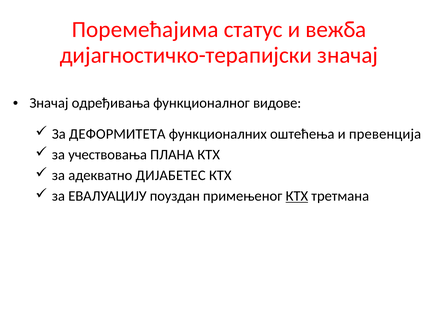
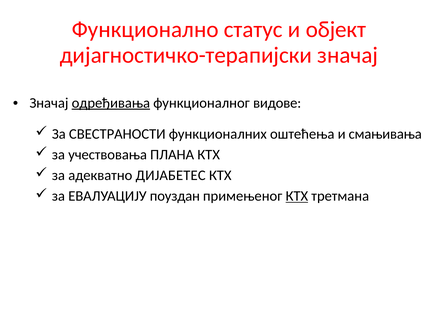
Поремећајима: Поремећајима -> Функционално (145, 30)
вежба: вежба -> објект (336, 30)
одређивања underline: none -> present (111, 103)
ДЕФОРМИТЕТА: ДЕФОРМИТЕТА -> СВЕСТРАНОСТИ (117, 134)
превенција: превенција -> смањивања (385, 134)
